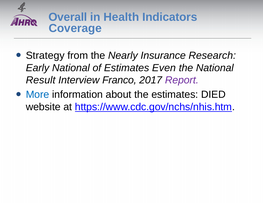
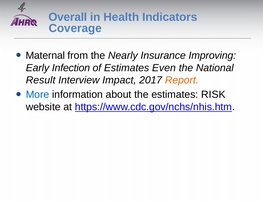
Strategy: Strategy -> Maternal (45, 56)
Research: Research -> Improving (212, 56)
Early National: National -> Infection (71, 68)
Franco: Franco -> Impact (119, 80)
Report colour: purple -> orange (182, 80)
DIED: DIED -> RISK (213, 95)
